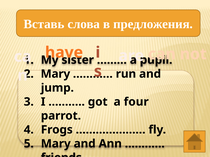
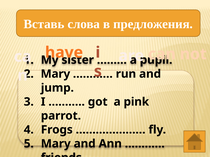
four: four -> pink (136, 102)
